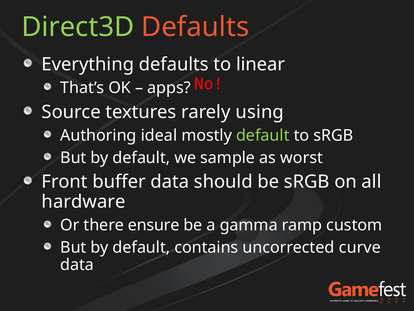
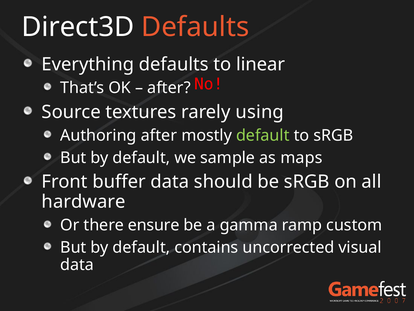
Direct3D colour: light green -> white (78, 27)
apps: apps -> after (169, 88)
Authoring ideal: ideal -> after (159, 135)
worst: worst -> maps (302, 157)
curve: curve -> visual (360, 247)
